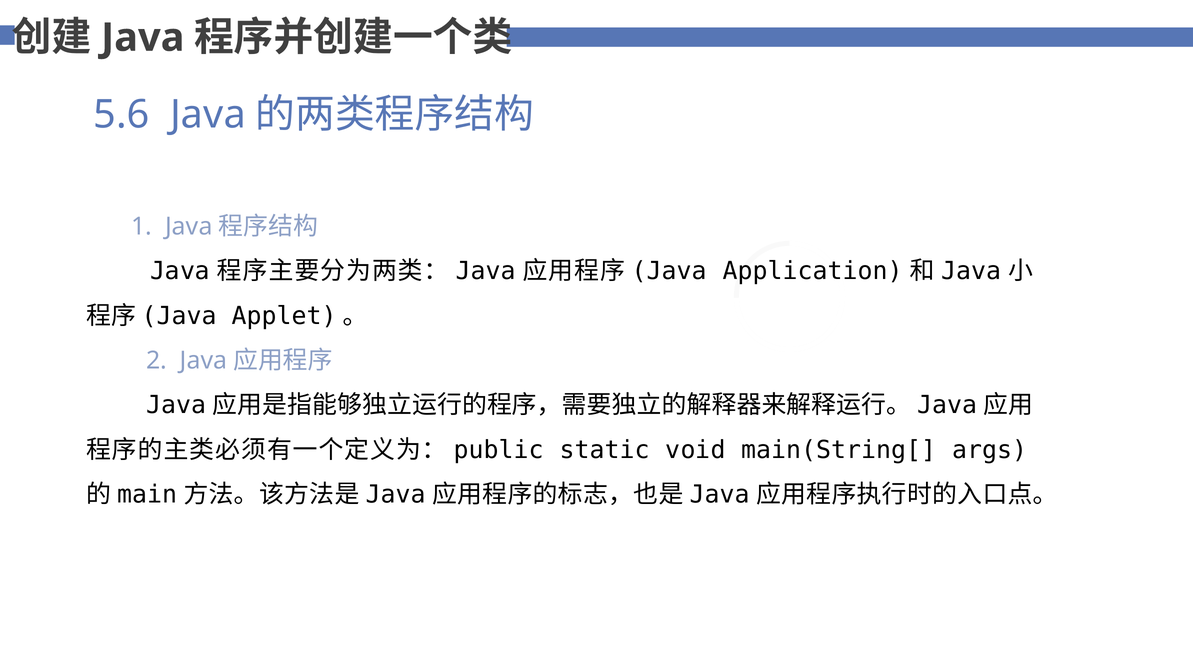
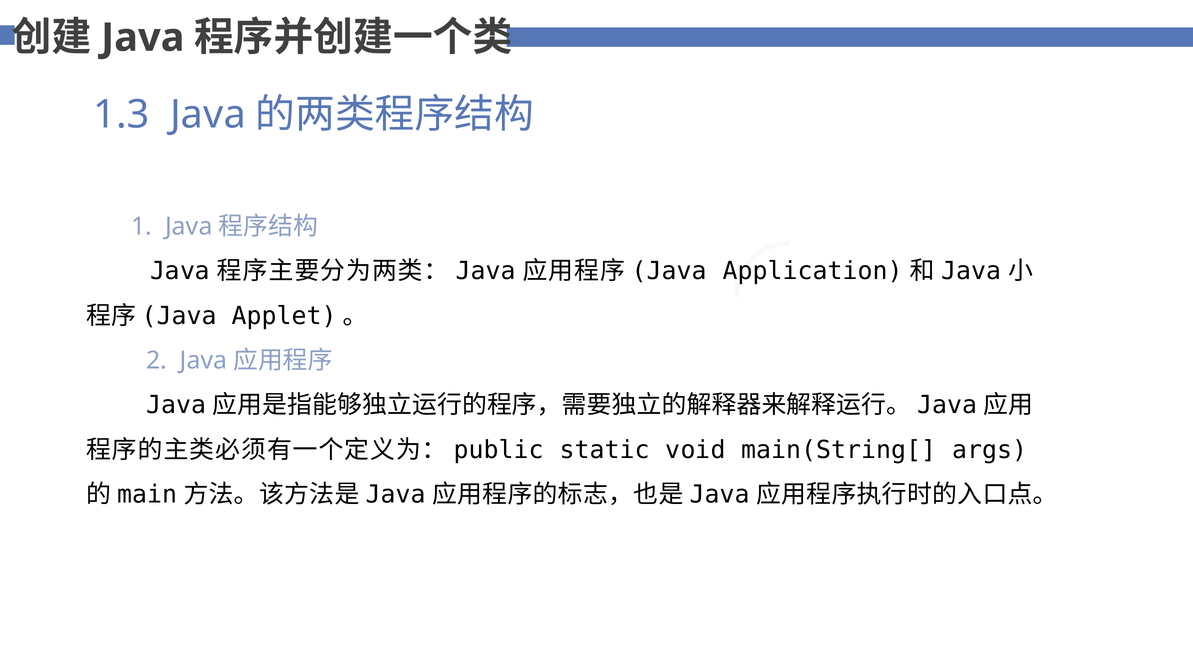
5.6: 5.6 -> 1.3 (121, 115)
